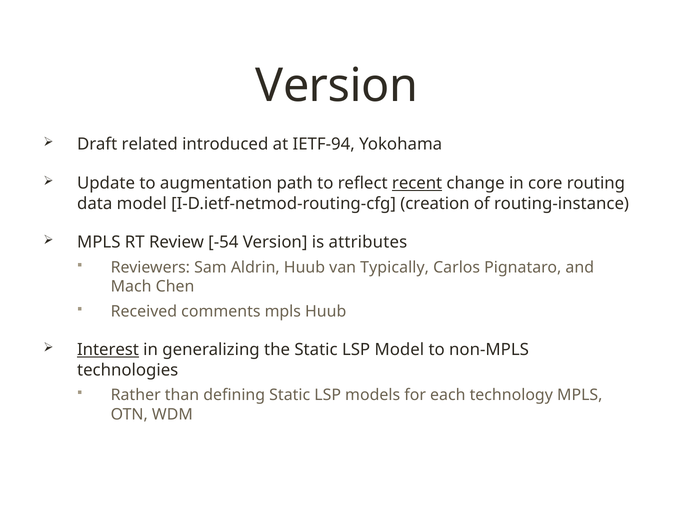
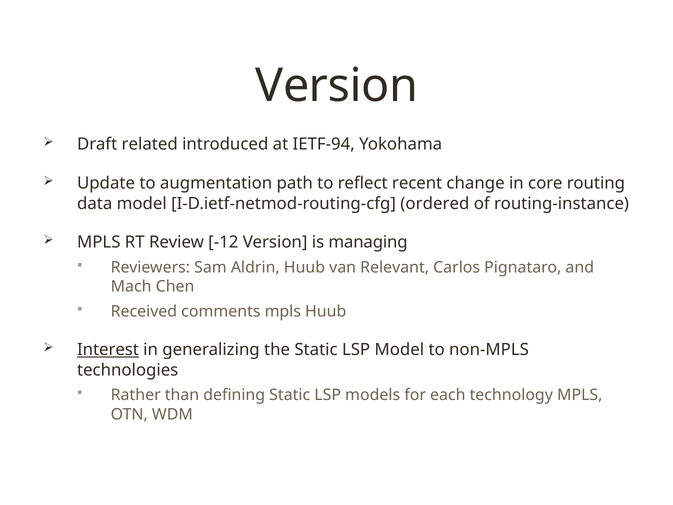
recent underline: present -> none (417, 183)
creation: creation -> ordered (435, 203)
-54: -54 -> -12 (223, 242)
attributes: attributes -> managing (368, 242)
Typically: Typically -> Relevant (395, 267)
